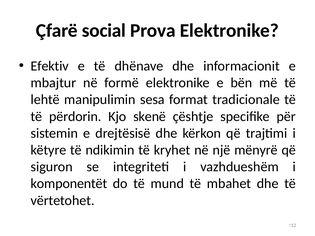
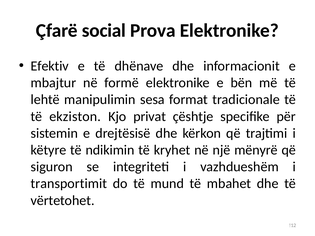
përdorin: përdorin -> ekziston (75, 117)
skenë: skenë -> privat (150, 117)
komponentët: komponentët -> transportimit (69, 184)
